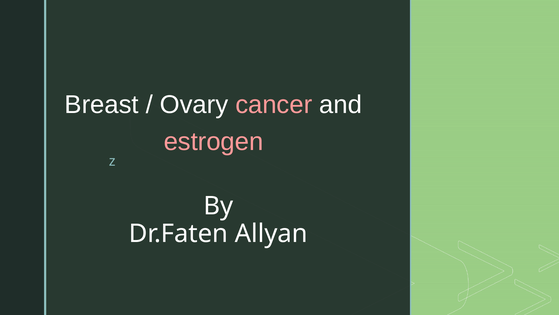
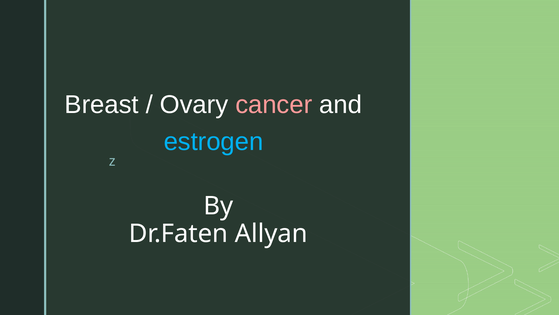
estrogen colour: pink -> light blue (214, 142)
